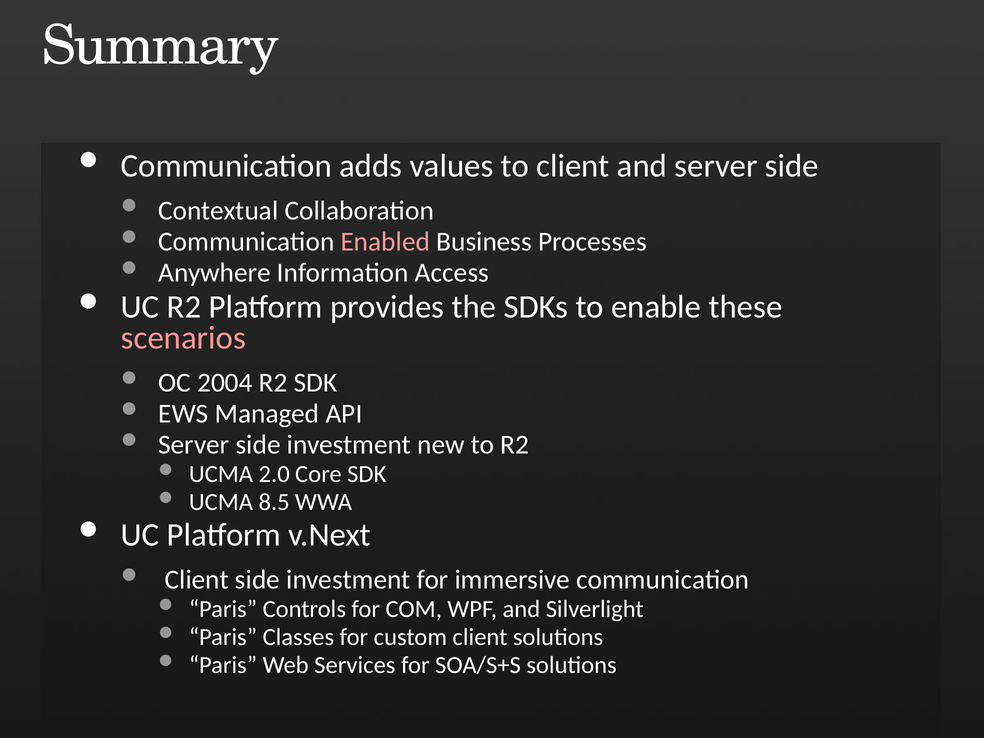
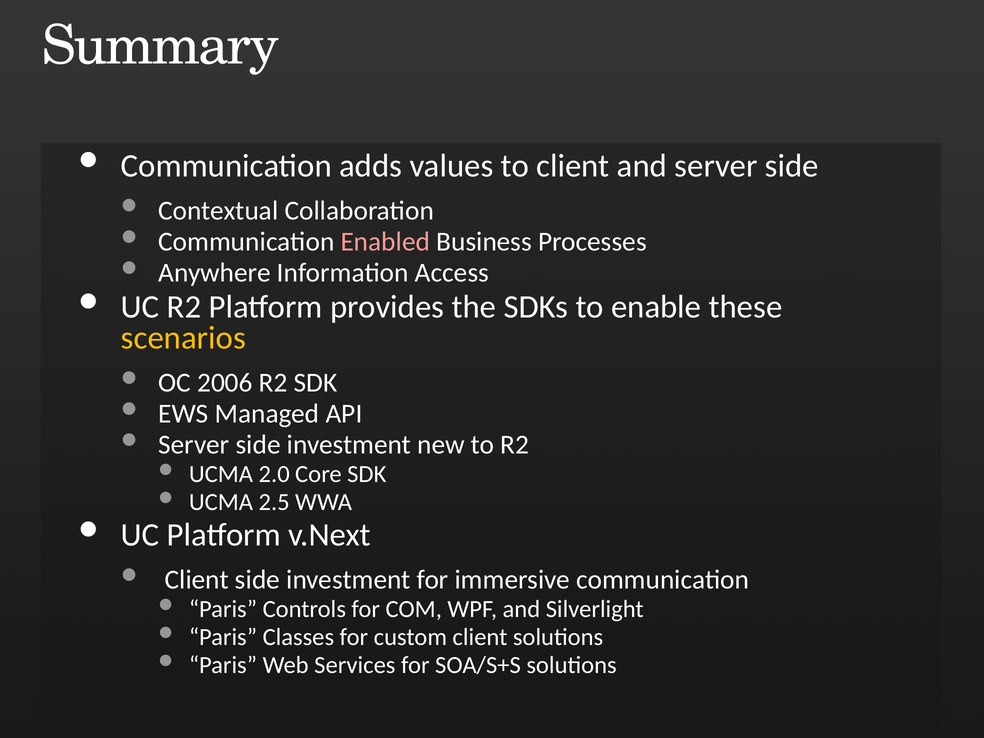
scenarios colour: pink -> yellow (183, 338)
2004: 2004 -> 2006 (225, 383)
8.5: 8.5 -> 2.5 (274, 502)
